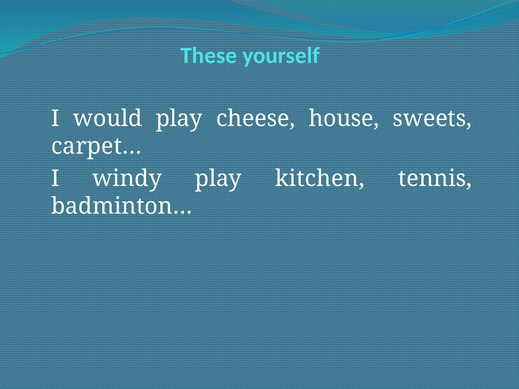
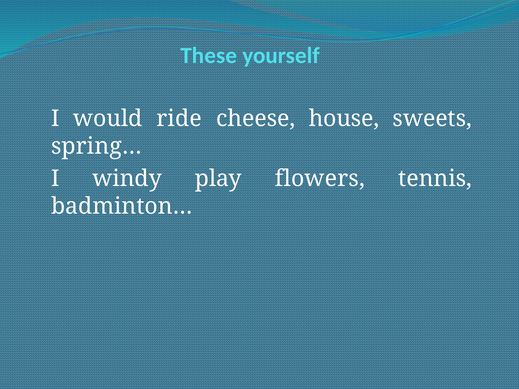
would play: play -> ride (179, 119)
carpet…: carpet… -> spring… (96, 146)
kitchen: kitchen -> flowers (320, 179)
